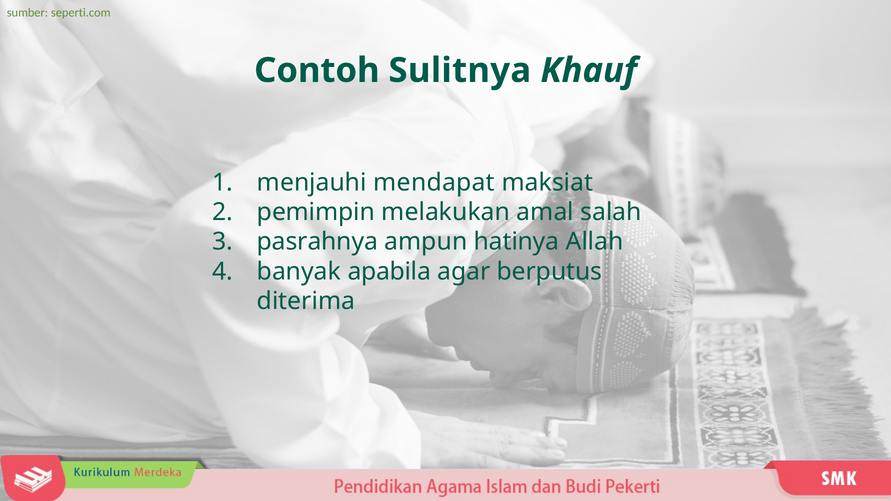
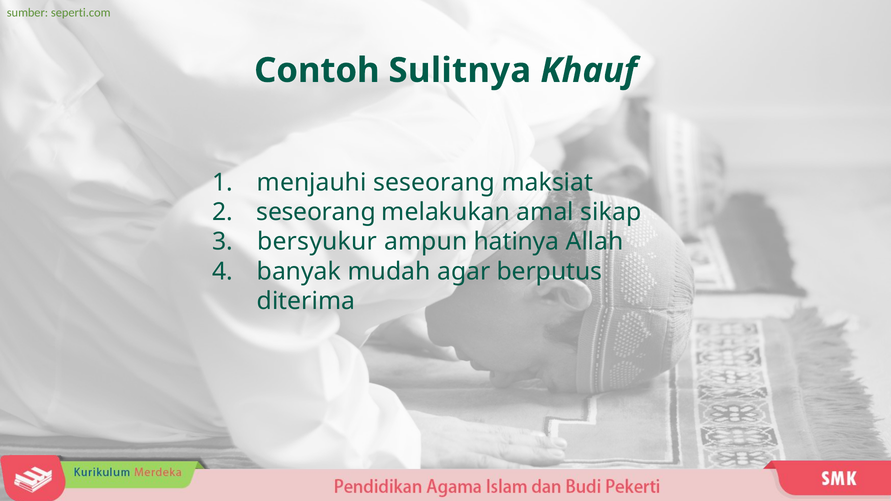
menjauhi mendapat: mendapat -> seseorang (434, 182)
pemimpin: pemimpin -> seseorang (316, 212)
salah: salah -> sikap (611, 212)
pasrahnya: pasrahnya -> bersyukur (317, 242)
apabila: apabila -> mudah (389, 272)
